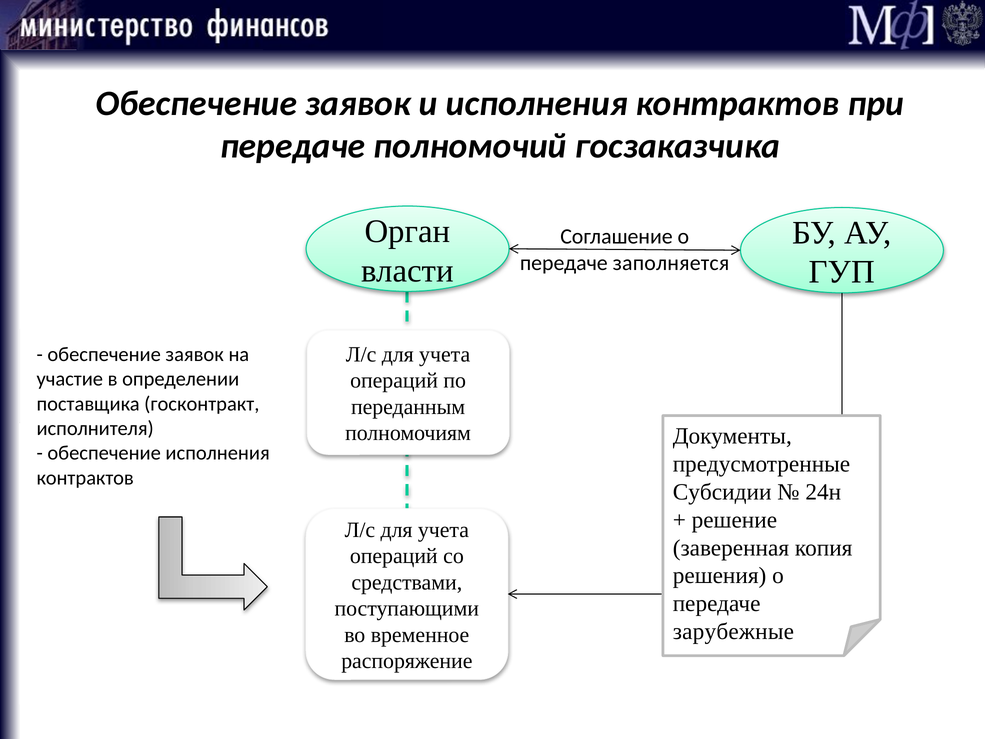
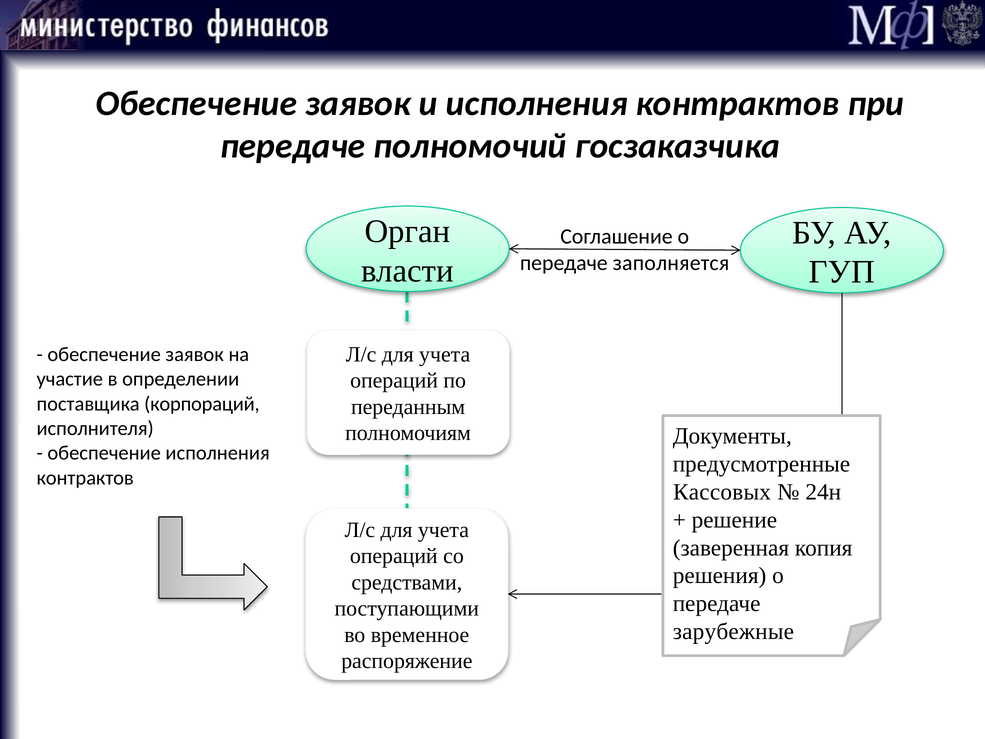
госконтракт: госконтракт -> корпораций (202, 404)
Субсидии: Субсидии -> Кассовых (722, 492)
